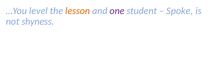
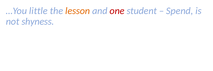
level: level -> little (38, 11)
one colour: purple -> red (117, 11)
Spoke: Spoke -> Spend (180, 11)
